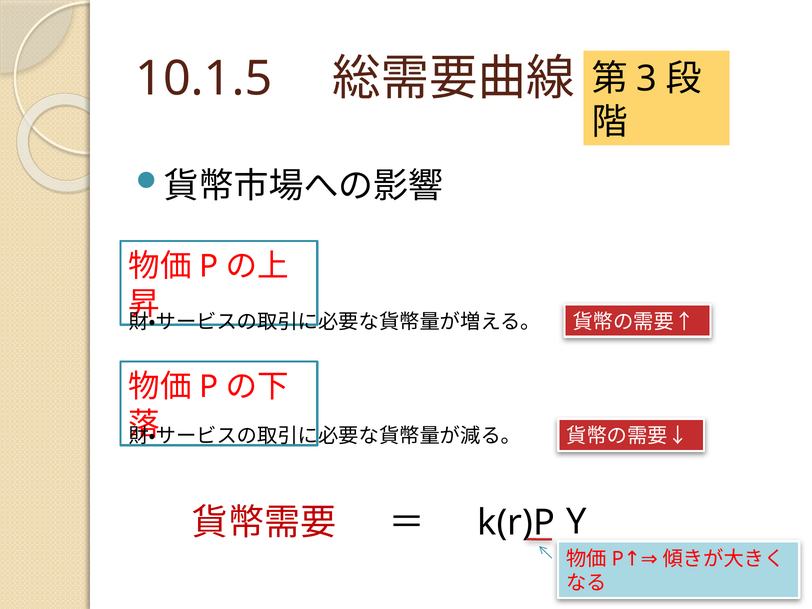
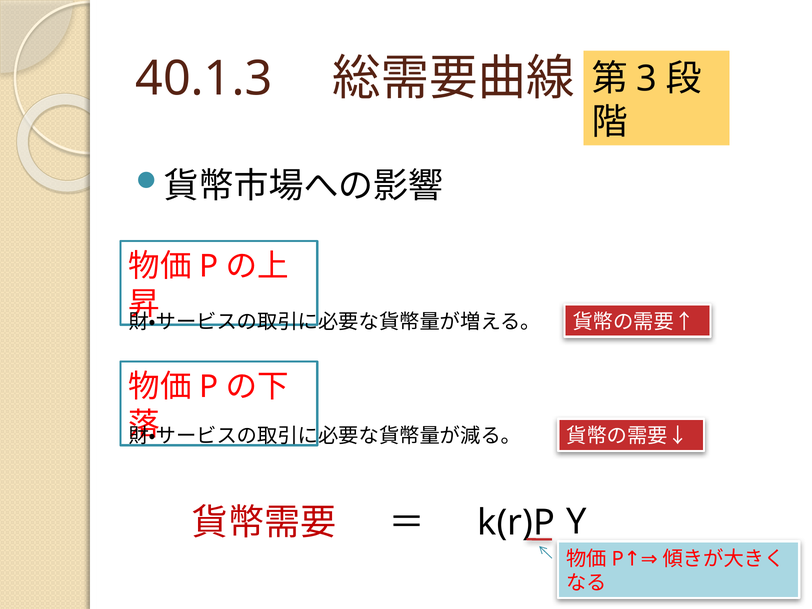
10.1.5: 10.1.5 -> 40.1.3 (204, 79)
